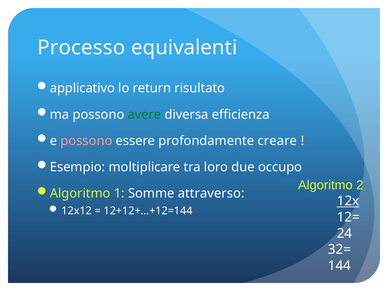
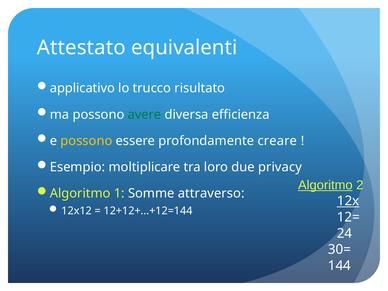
Processo: Processo -> Attestato (81, 48)
return: return -> trucco (152, 88)
possono colour: pink -> yellow (86, 141)
occupo: occupo -> privacy (280, 167)
Algoritmo underline: none -> present (325, 185)
32=: 32= -> 30= (339, 250)
